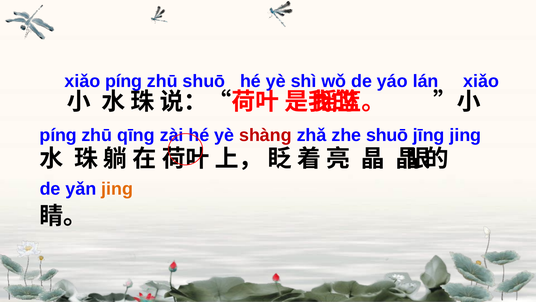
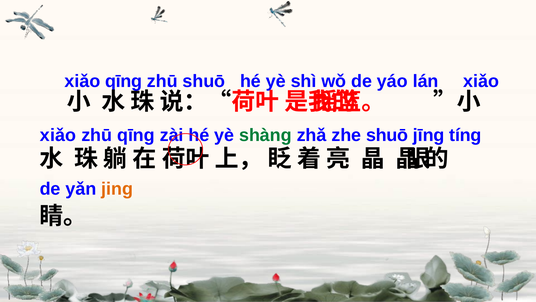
pínɡ: pínɡ -> qīnɡ (124, 81)
pínɡ: pínɡ -> xiǎo (58, 135)
shànɡ colour: red -> green (265, 135)
jīnɡ jinɡ: jinɡ -> tínɡ (465, 135)
